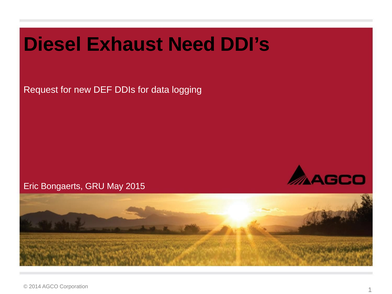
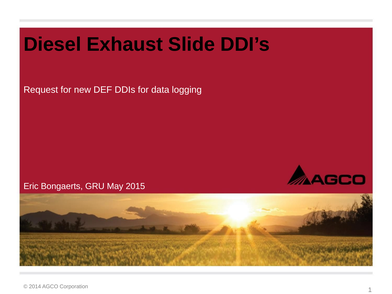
Need: Need -> Slide (192, 44)
